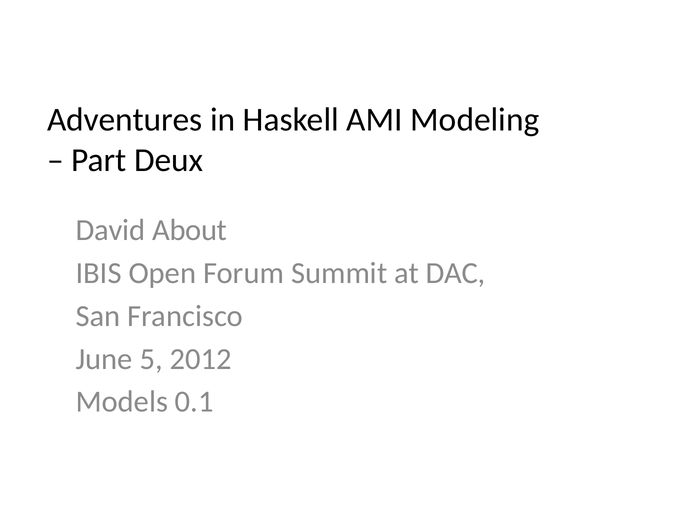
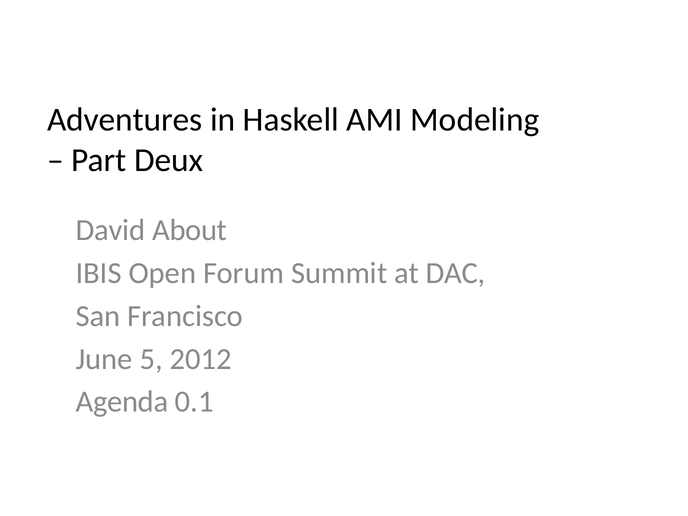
Models: Models -> Agenda (122, 402)
